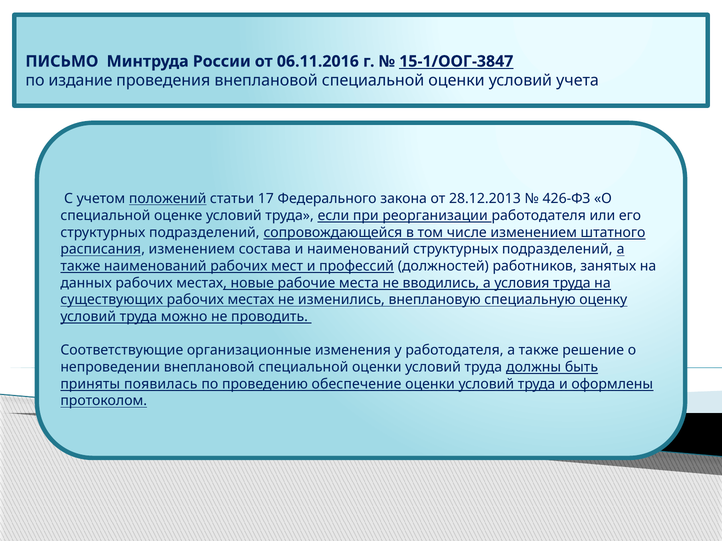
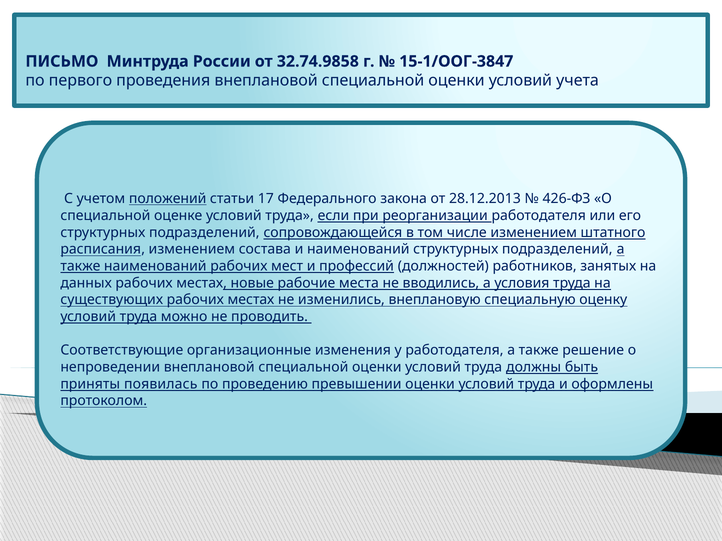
06.11.2016: 06.11.2016 -> 32.74.9858 (318, 61)
15-1/ООГ-3847 underline: present -> none (456, 61)
издание: издание -> первого (80, 81)
обеспечение: обеспечение -> превышении (357, 384)
